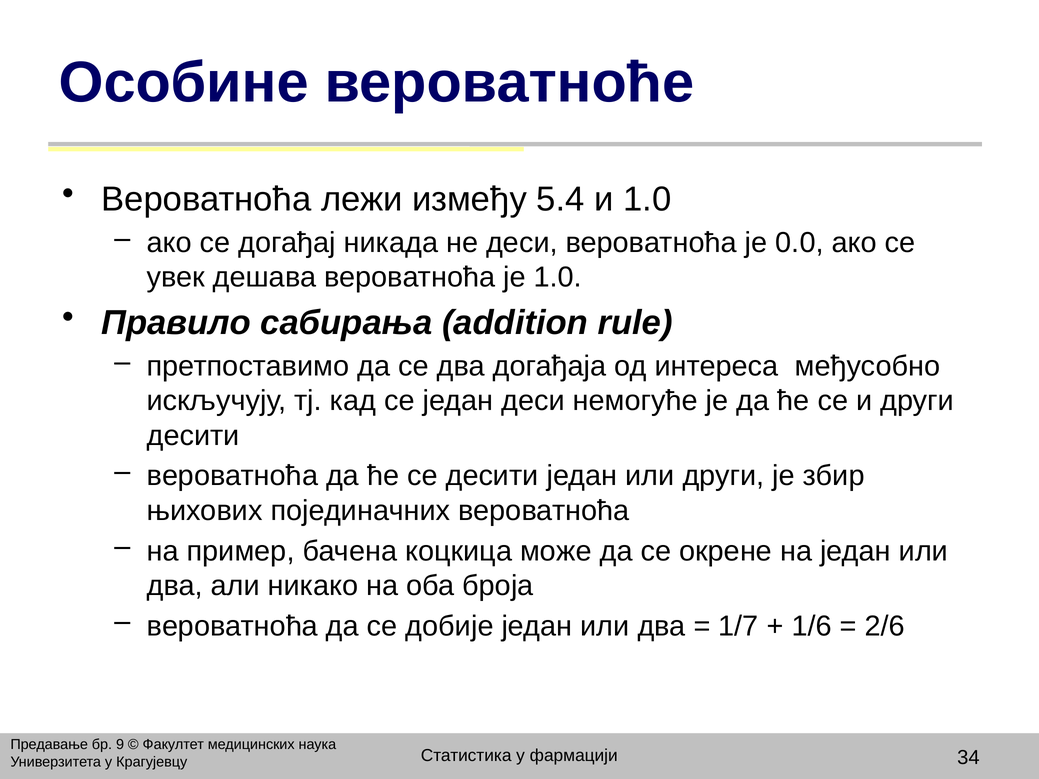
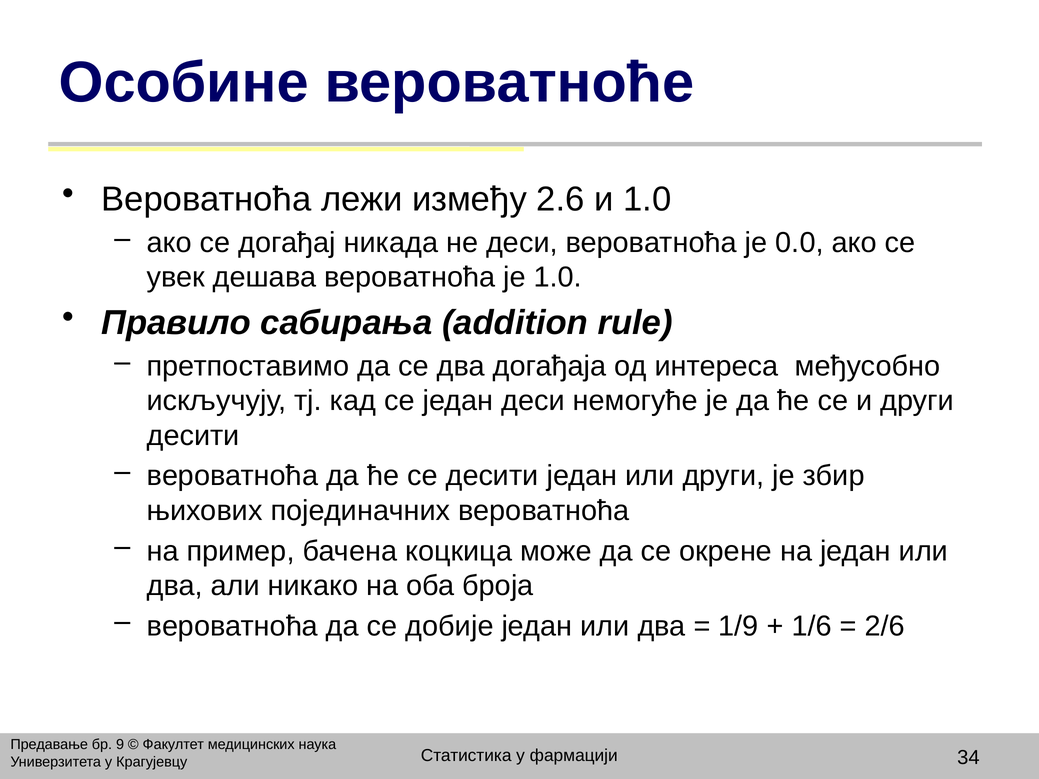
5.4: 5.4 -> 2.6 (561, 199)
1/7: 1/7 -> 1/9 (738, 626)
